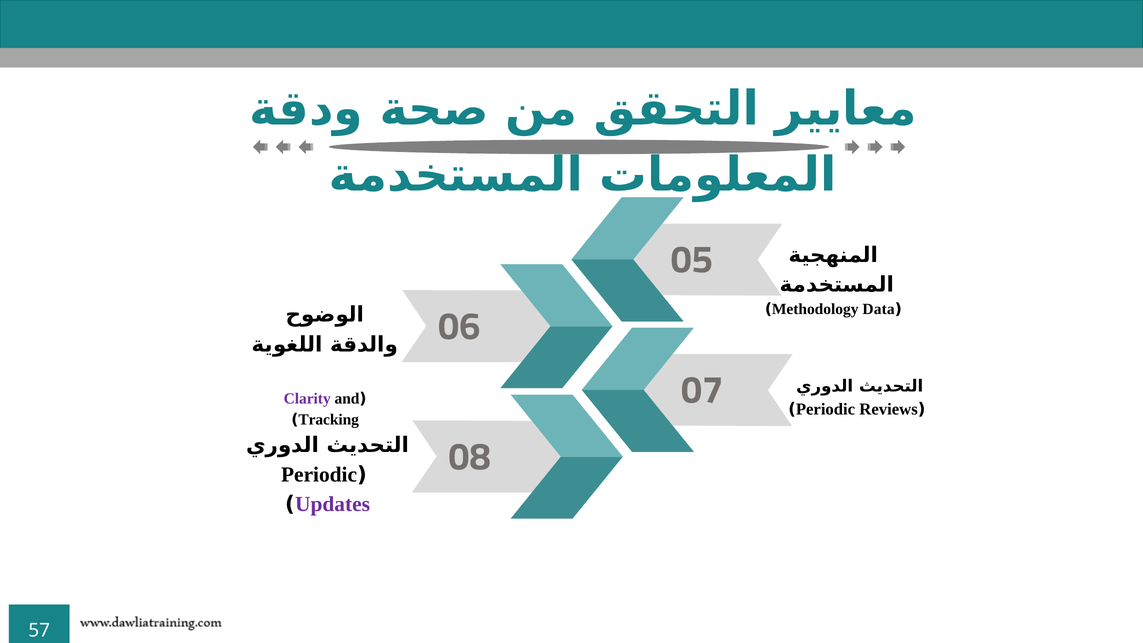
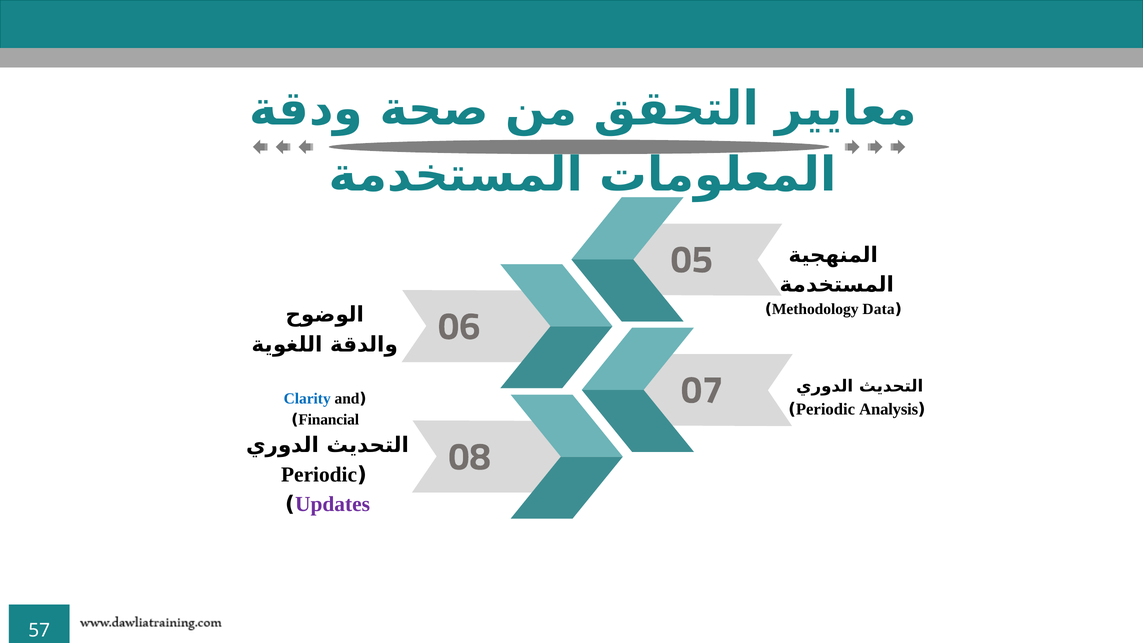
Clarity colour: purple -> blue (307, 398)
Reviews: Reviews -> Analysis (889, 409)
Tracking: Tracking -> Financial (329, 420)
